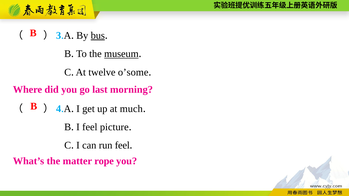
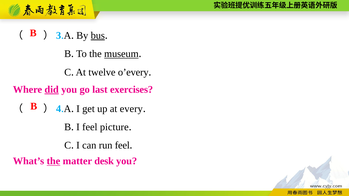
o’some: o’some -> o’every (133, 72)
did underline: none -> present (52, 90)
morning: morning -> exercises (132, 90)
much: much -> every (131, 109)
the underline: none -> present (53, 161)
rope: rope -> desk (104, 161)
